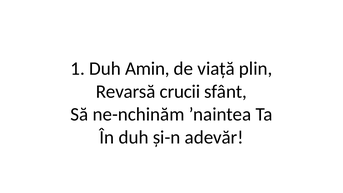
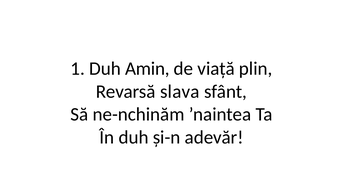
crucii: crucii -> slava (180, 92)
